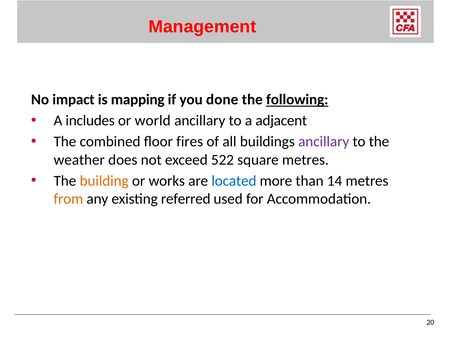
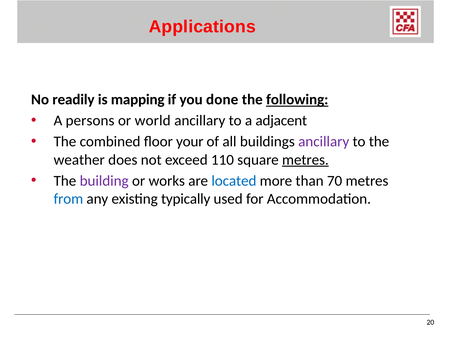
Management: Management -> Applications (202, 27)
impact: impact -> readily (73, 100)
includes: includes -> persons (90, 121)
fires: fires -> your (190, 142)
522: 522 -> 110 (222, 160)
metres underline: none -> present (305, 160)
building colour: orange -> purple (104, 181)
14: 14 -> 70 (335, 181)
from colour: orange -> blue (68, 199)
referred: referred -> typically (186, 199)
